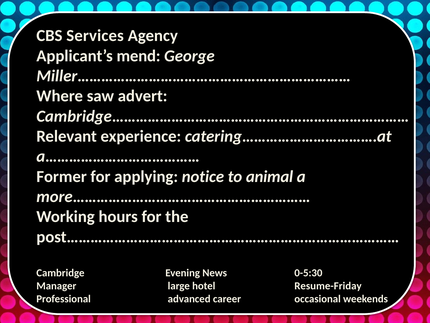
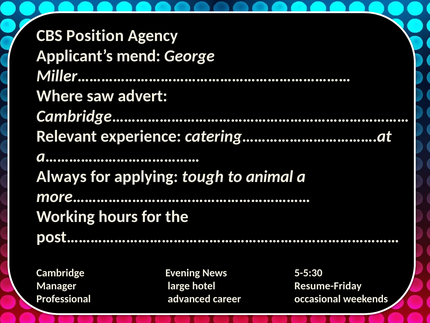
Services: Services -> Position (95, 36)
Former: Former -> Always (61, 176)
notice: notice -> tough (203, 176)
0-5:30: 0-5:30 -> 5-5:30 (308, 273)
